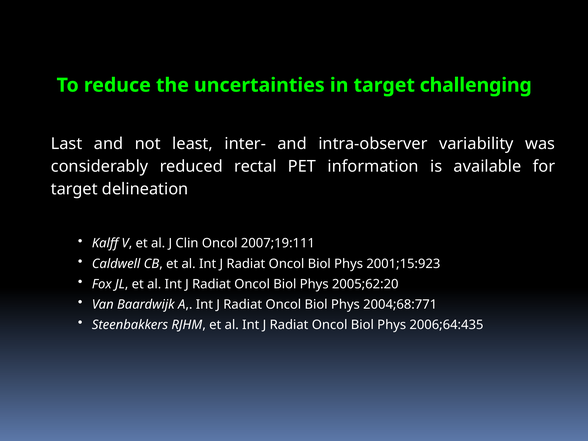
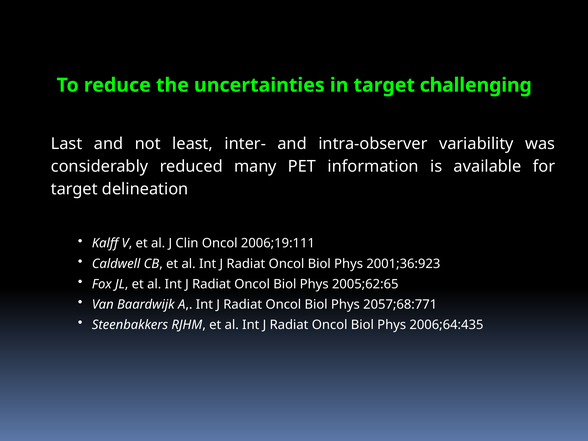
rectal: rectal -> many (255, 166)
2007;19:111: 2007;19:111 -> 2006;19:111 (278, 243)
2001;15:923: 2001;15:923 -> 2001;36:923 (403, 264)
2005;62:20: 2005;62:20 -> 2005;62:65 (365, 284)
2004;68:771: 2004;68:771 -> 2057;68:771 (400, 304)
